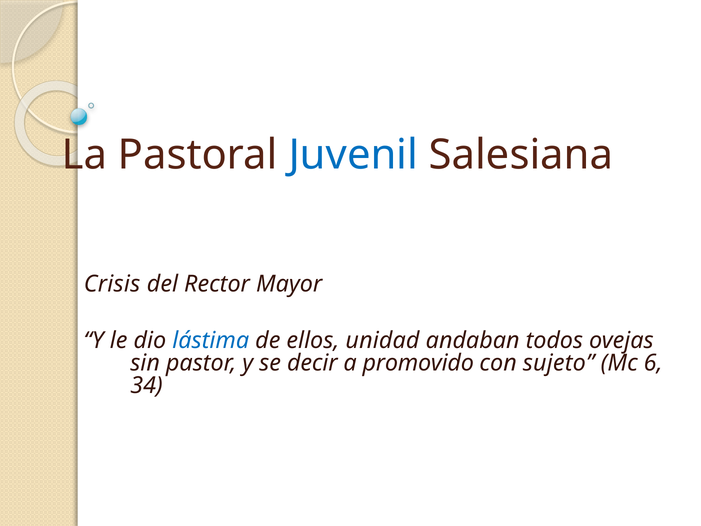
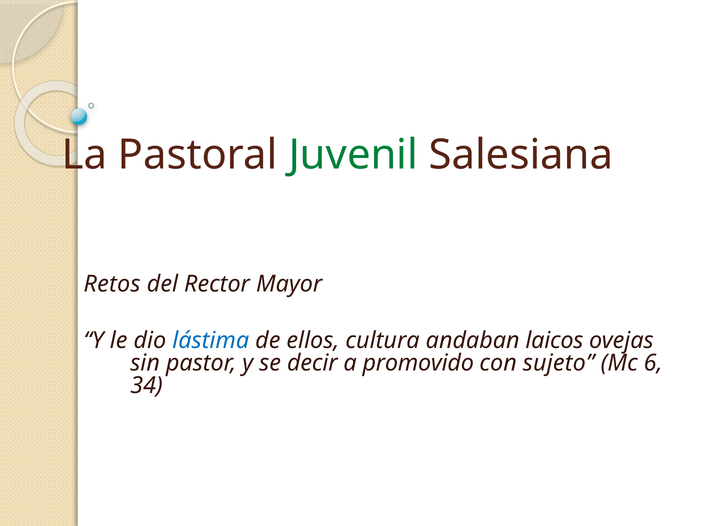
Juvenil colour: blue -> green (353, 155)
Crisis: Crisis -> Retos (112, 284)
unidad: unidad -> cultura (383, 341)
todos: todos -> laicos (554, 341)
